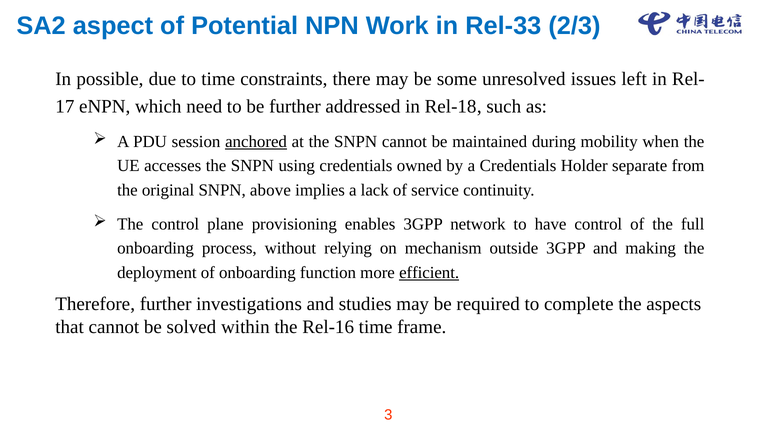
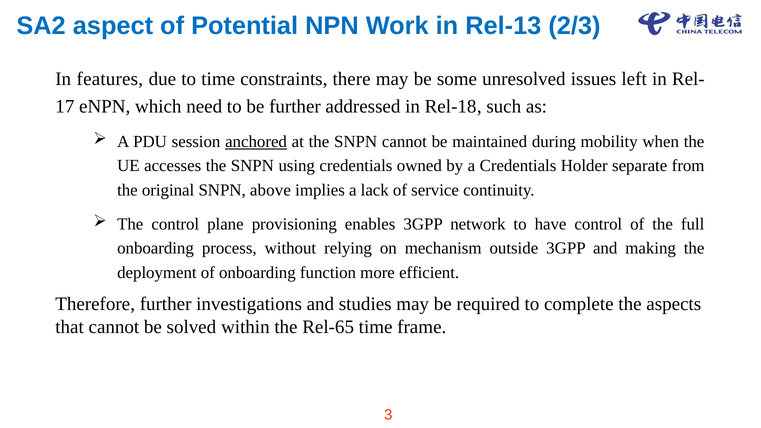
Rel-33: Rel-33 -> Rel-13 (503, 26)
possible: possible -> features (110, 79)
efficient underline: present -> none (429, 273)
Rel-16: Rel-16 -> Rel-65 (328, 327)
